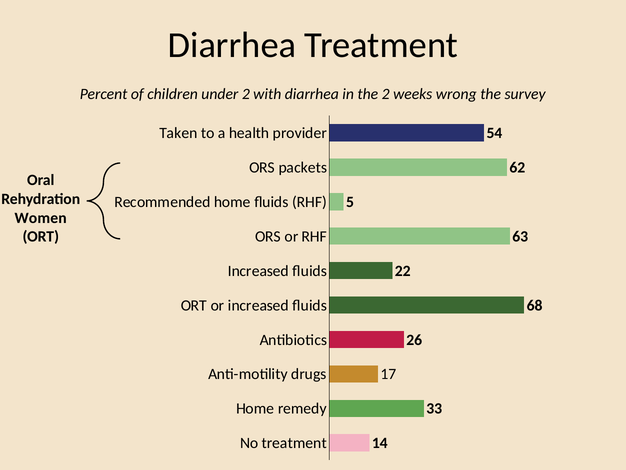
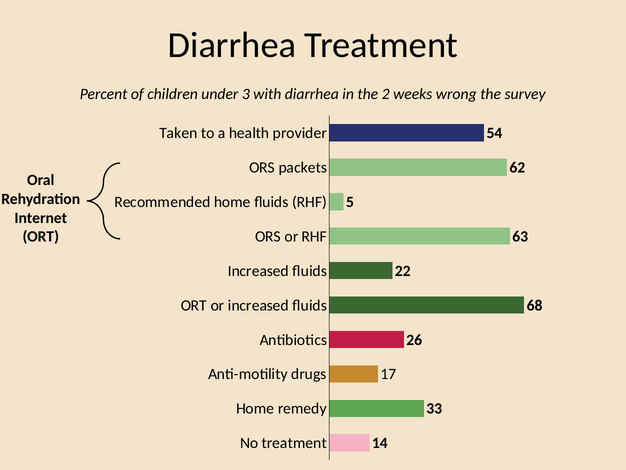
under 2: 2 -> 3 (246, 94)
Women: Women -> Internet (41, 218)
